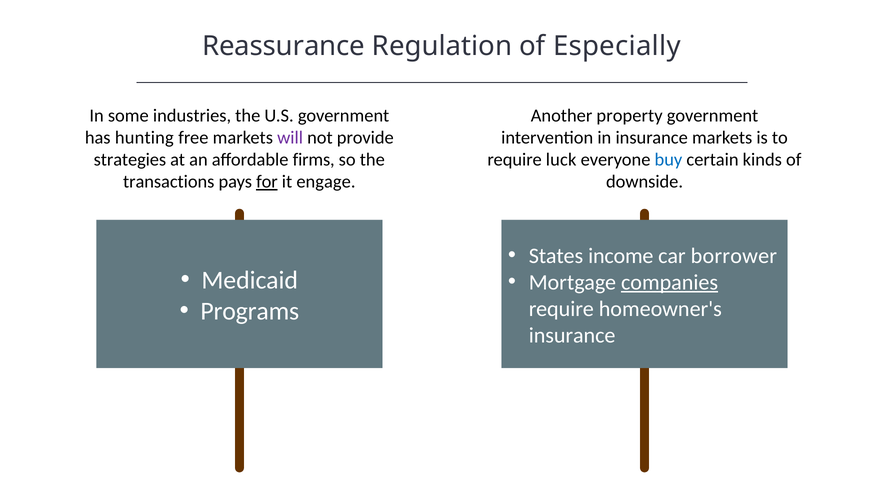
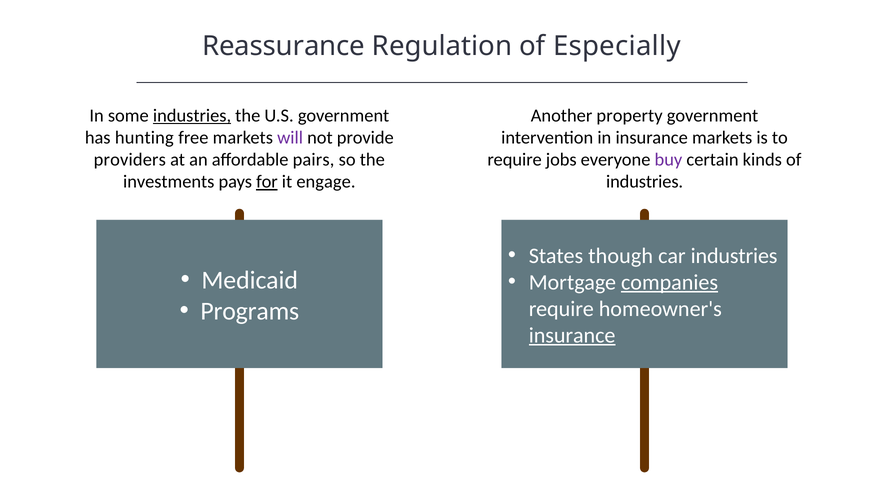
industries underline: none -> present (192, 116)
strategies: strategies -> providers (130, 160)
firms: firms -> pairs (314, 160)
luck: luck -> jobs (561, 160)
buy colour: blue -> purple (668, 160)
transactions: transactions -> investments (169, 182)
downside: downside -> industries (645, 182)
income: income -> though (621, 256)
car borrower: borrower -> industries (734, 256)
insurance underline: none -> present (572, 335)
